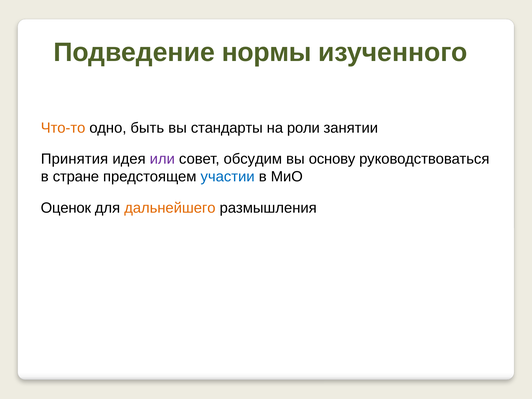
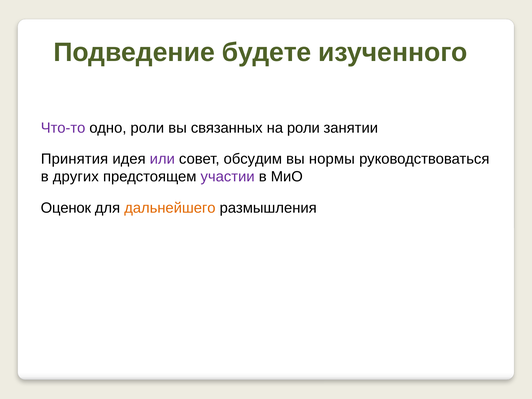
нормы: нормы -> будете (267, 52)
Что-то colour: orange -> purple (63, 128)
одно быть: быть -> роли (147, 128)
стандарты: стандарты -> связанных (227, 128)
основу: основу -> нормы (332, 159)
стране: стране -> других (76, 177)
участии colour: blue -> purple (228, 177)
